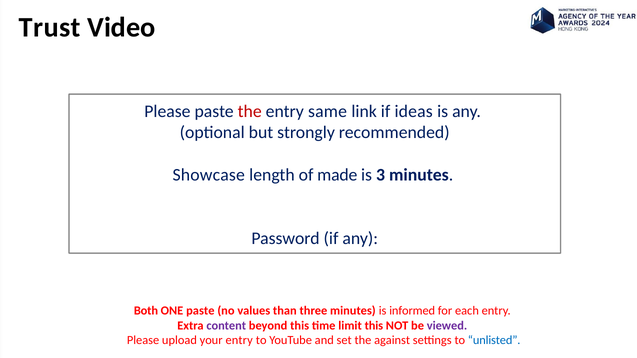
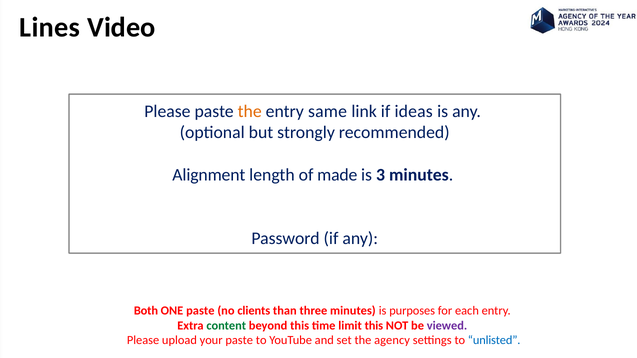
Trust: Trust -> Lines (50, 27)
the colour: red -> orange (250, 111)
Showcase: Showcase -> Alignment (209, 175)
values: values -> clients (254, 311)
informed: informed -> purposes (412, 311)
content colour: purple -> green (226, 326)
your entry: entry -> paste (239, 341)
against: against -> agency (392, 341)
